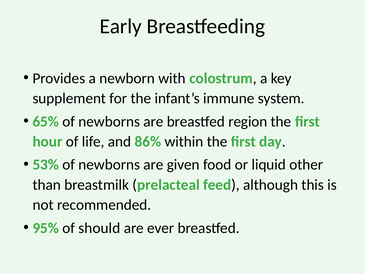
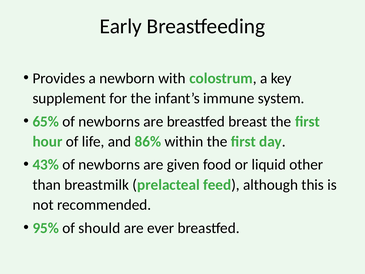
region: region -> breast (248, 121)
53%: 53% -> 43% (46, 165)
